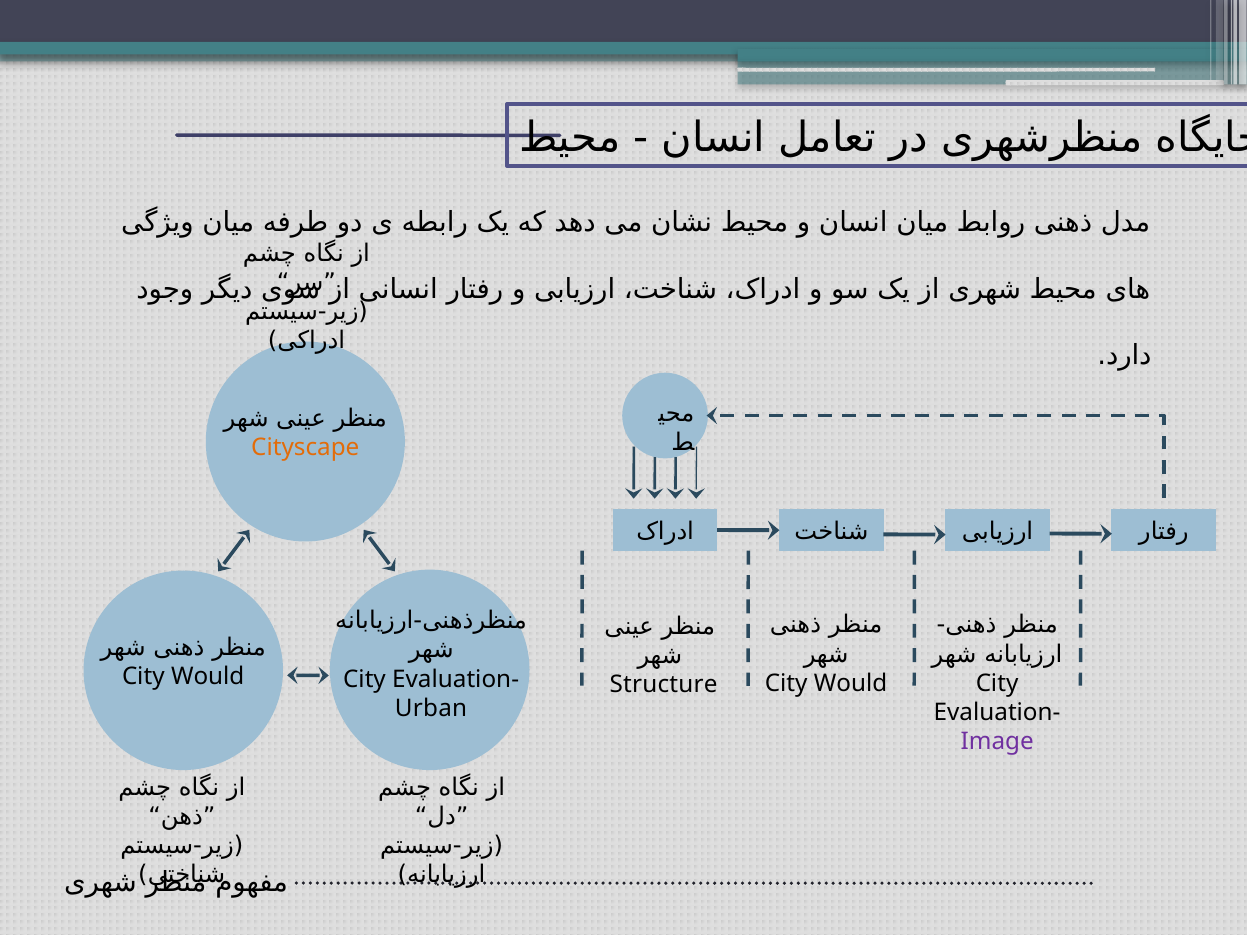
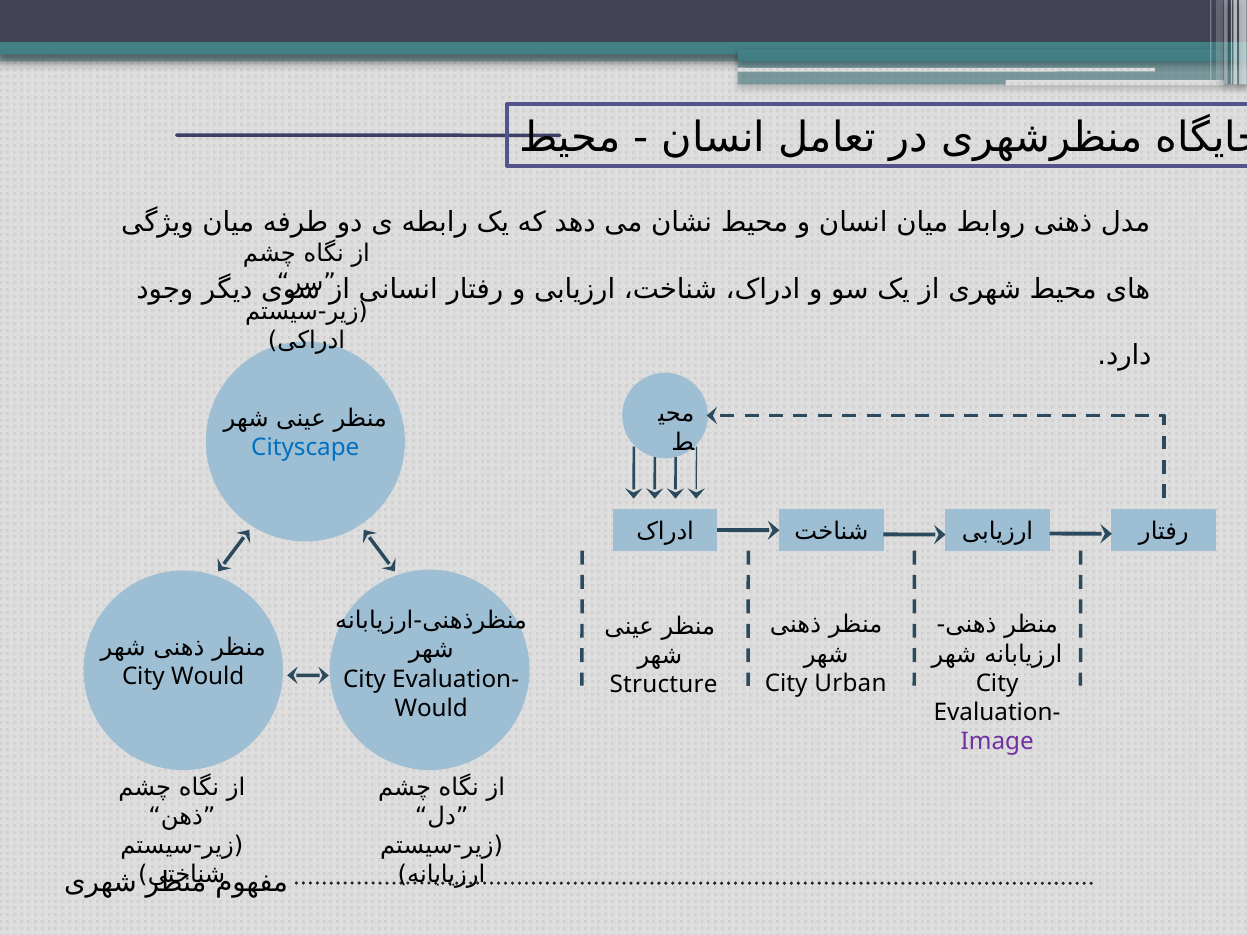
Cityscape colour: orange -> blue (305, 447)
Would: Would -> Urban (850, 683)
Urban: Urban -> Would (431, 708)
